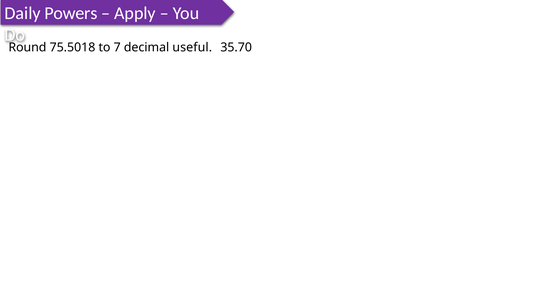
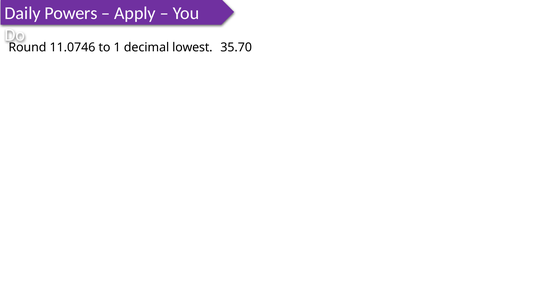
75.5018: 75.5018 -> 11.0746 (72, 47)
7: 7 -> 1 (117, 47)
useful: useful -> lowest (192, 47)
